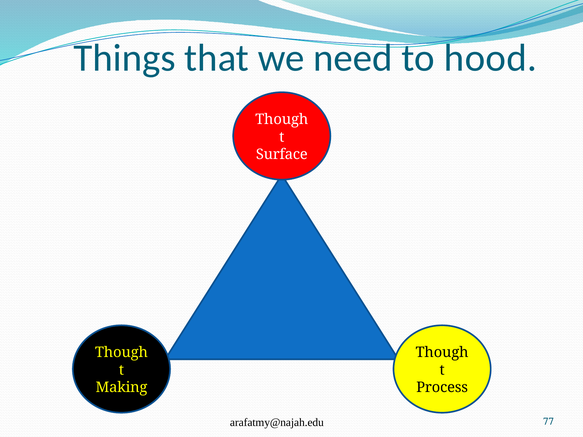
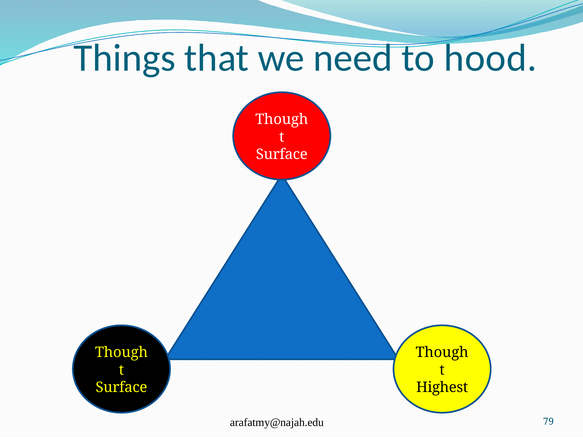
Making: Making -> Surface (121, 388)
Process: Process -> Highest (442, 388)
77: 77 -> 79 (548, 422)
